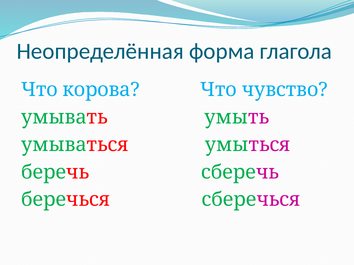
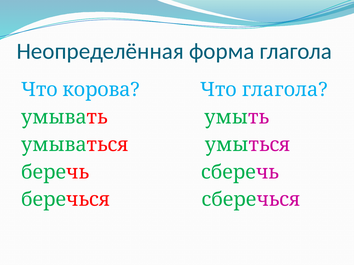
Что чувство: чувство -> глагола (285, 90)
